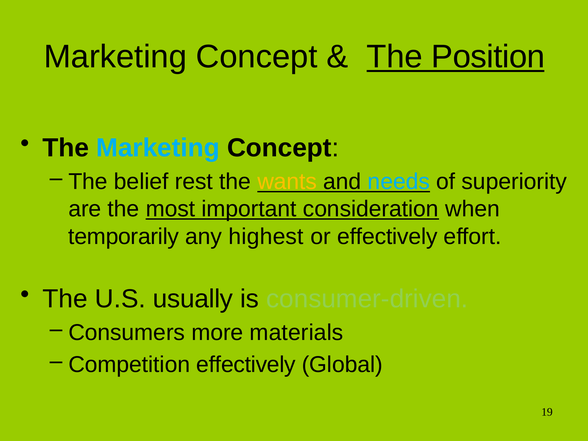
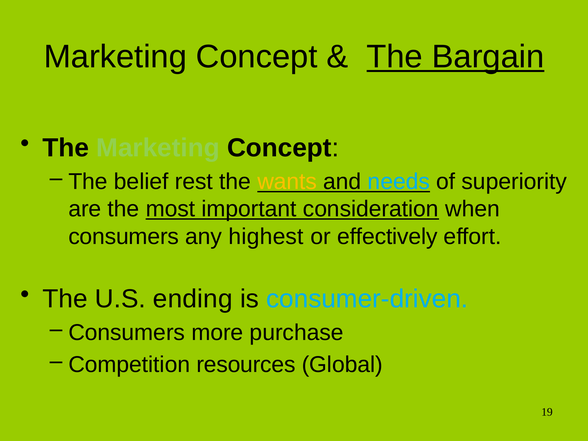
Position: Position -> Bargain (488, 57)
Marketing colour: light blue -> light green (158, 148)
temporarily: temporarily -> consumers (124, 237)
usually: usually -> ending (193, 299)
consumer-driven colour: light green -> light blue (367, 299)
materials: materials -> purchase (297, 333)
Competition effectively: effectively -> resources (246, 365)
